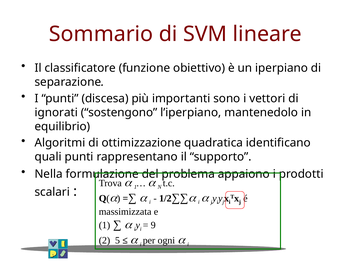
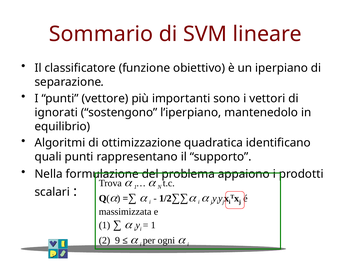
discesa: discesa -> vettore (105, 99)
9: 9 -> 1 (153, 225)
5: 5 -> 9 (117, 241)
